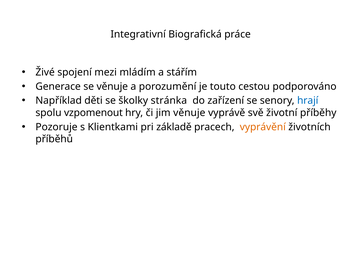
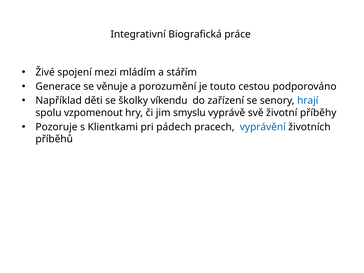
stránka: stránka -> víkendu (169, 101)
jim věnuje: věnuje -> smyslu (189, 113)
základě: základě -> pádech (174, 127)
vyprávění colour: orange -> blue (263, 127)
